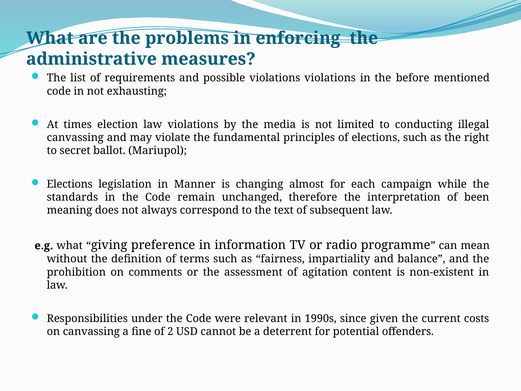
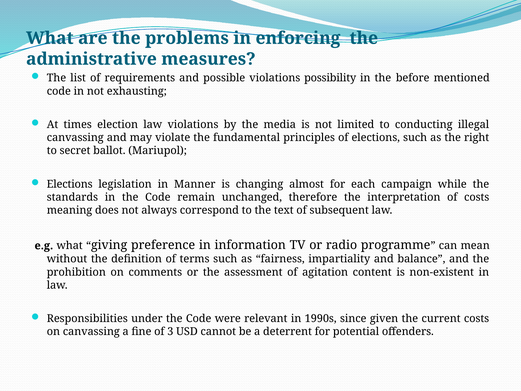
violations violations: violations -> possibility (330, 78)
of been: been -> costs (477, 197)
2: 2 -> 3 (170, 332)
